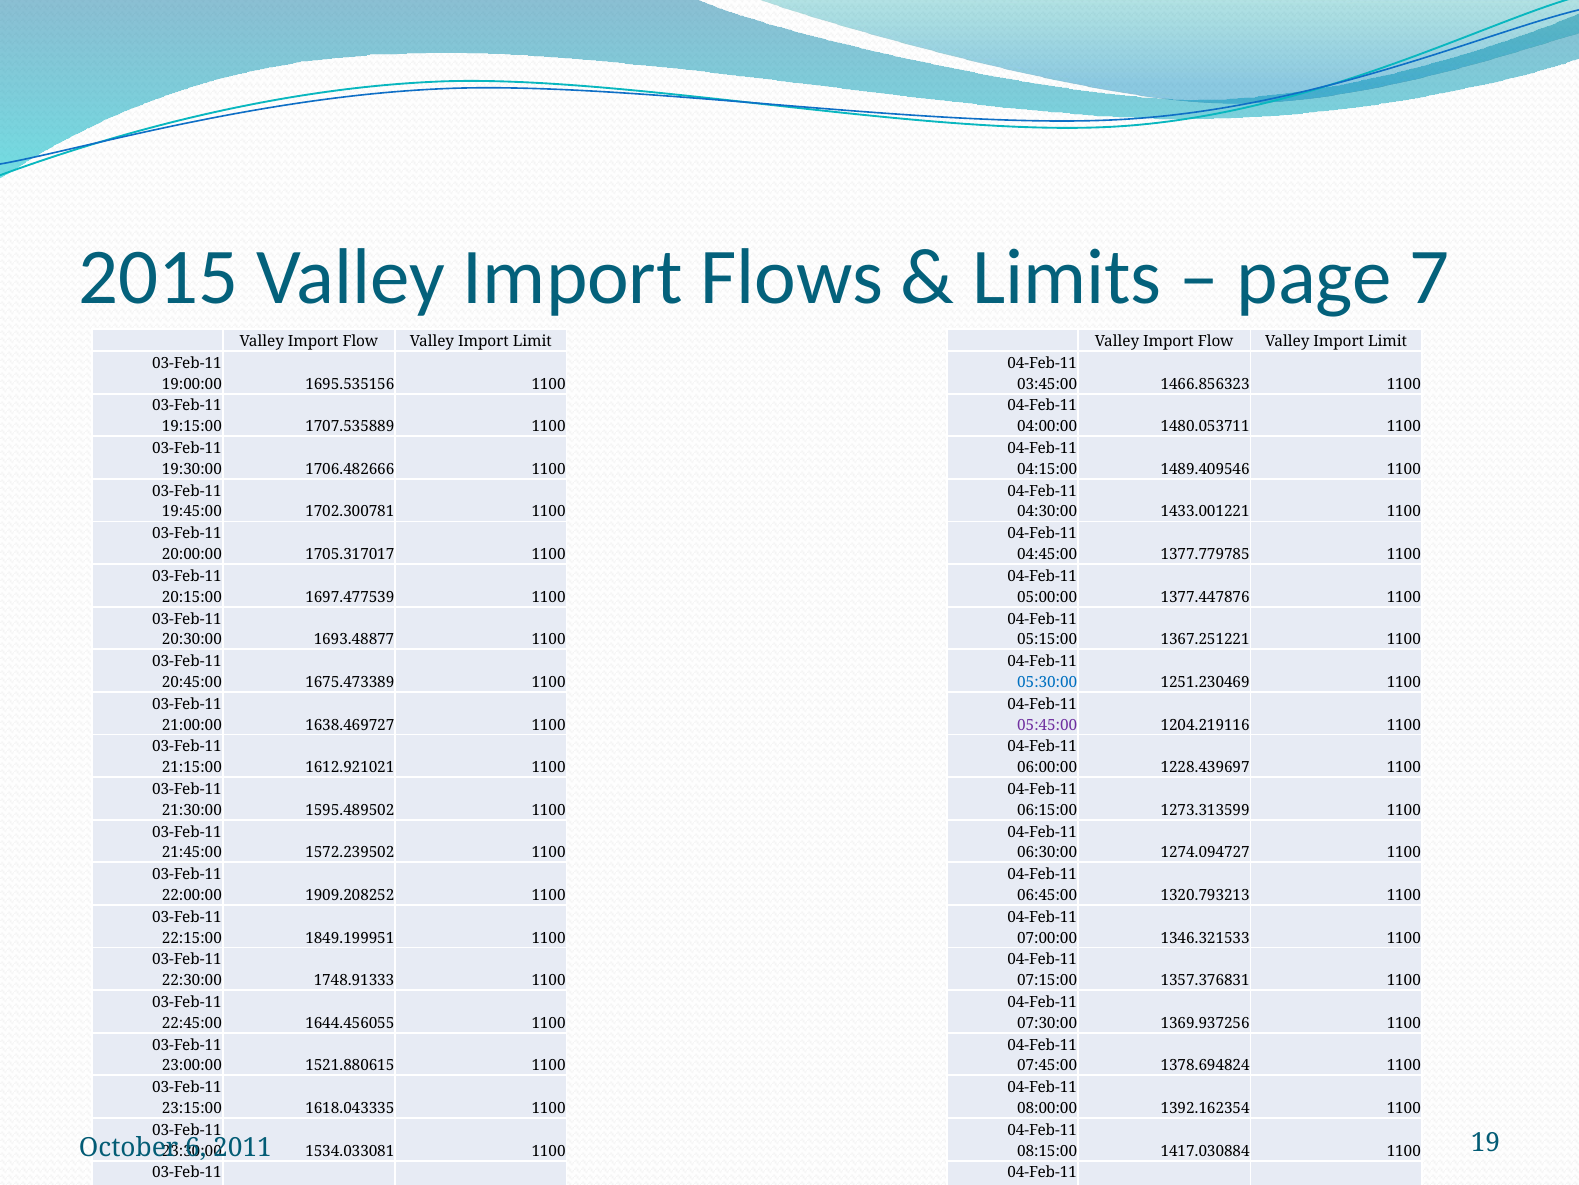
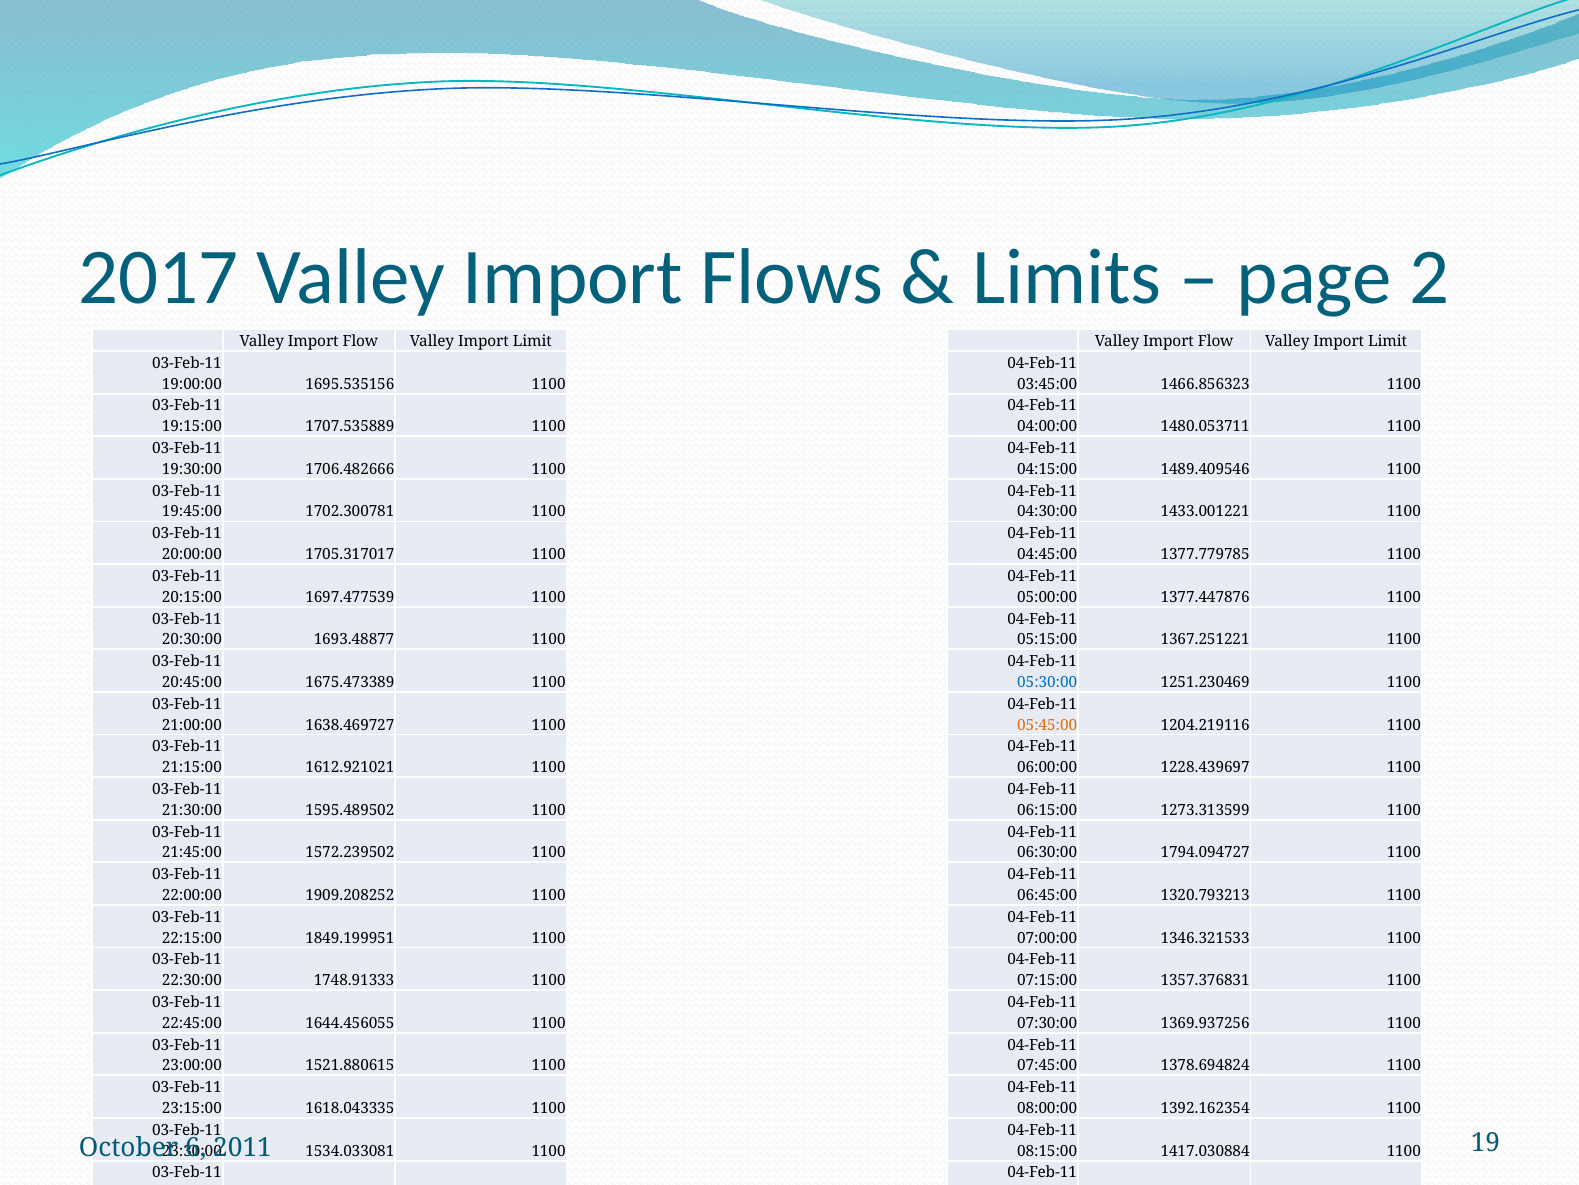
2015: 2015 -> 2017 (159, 277)
7: 7 -> 2 (1430, 277)
05:45:00 colour: purple -> orange (1047, 725)
1274.094727: 1274.094727 -> 1794.094727 (1205, 852)
